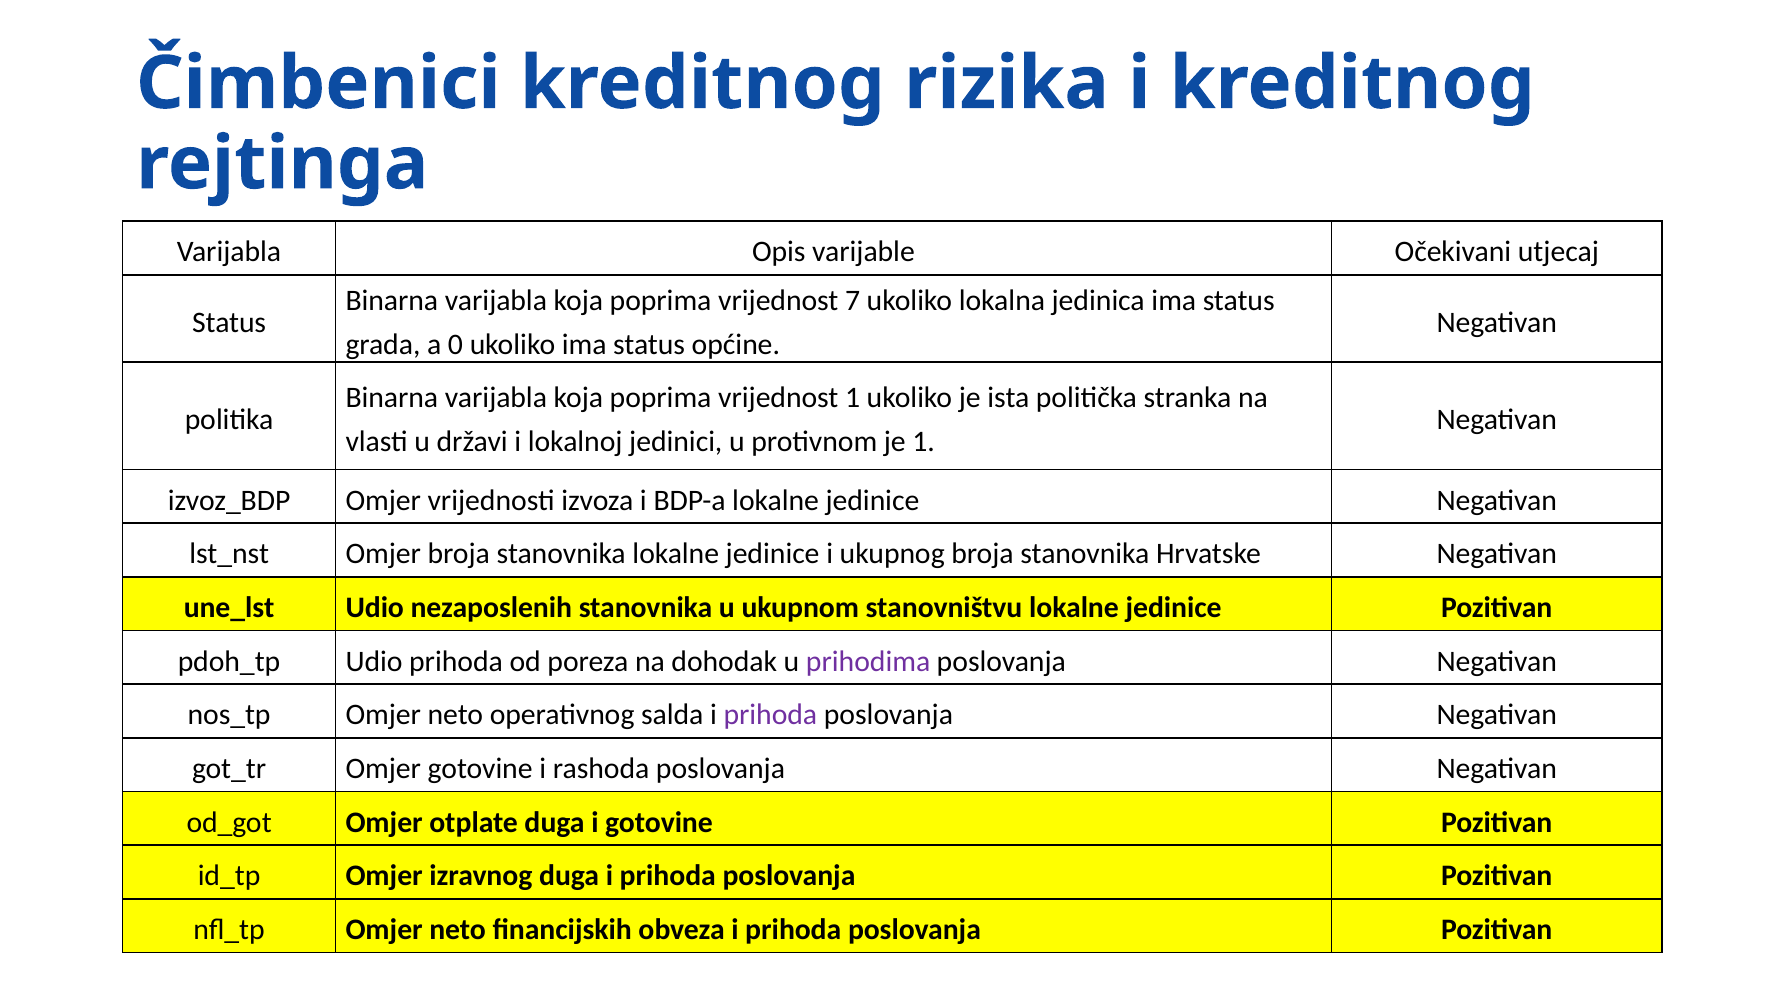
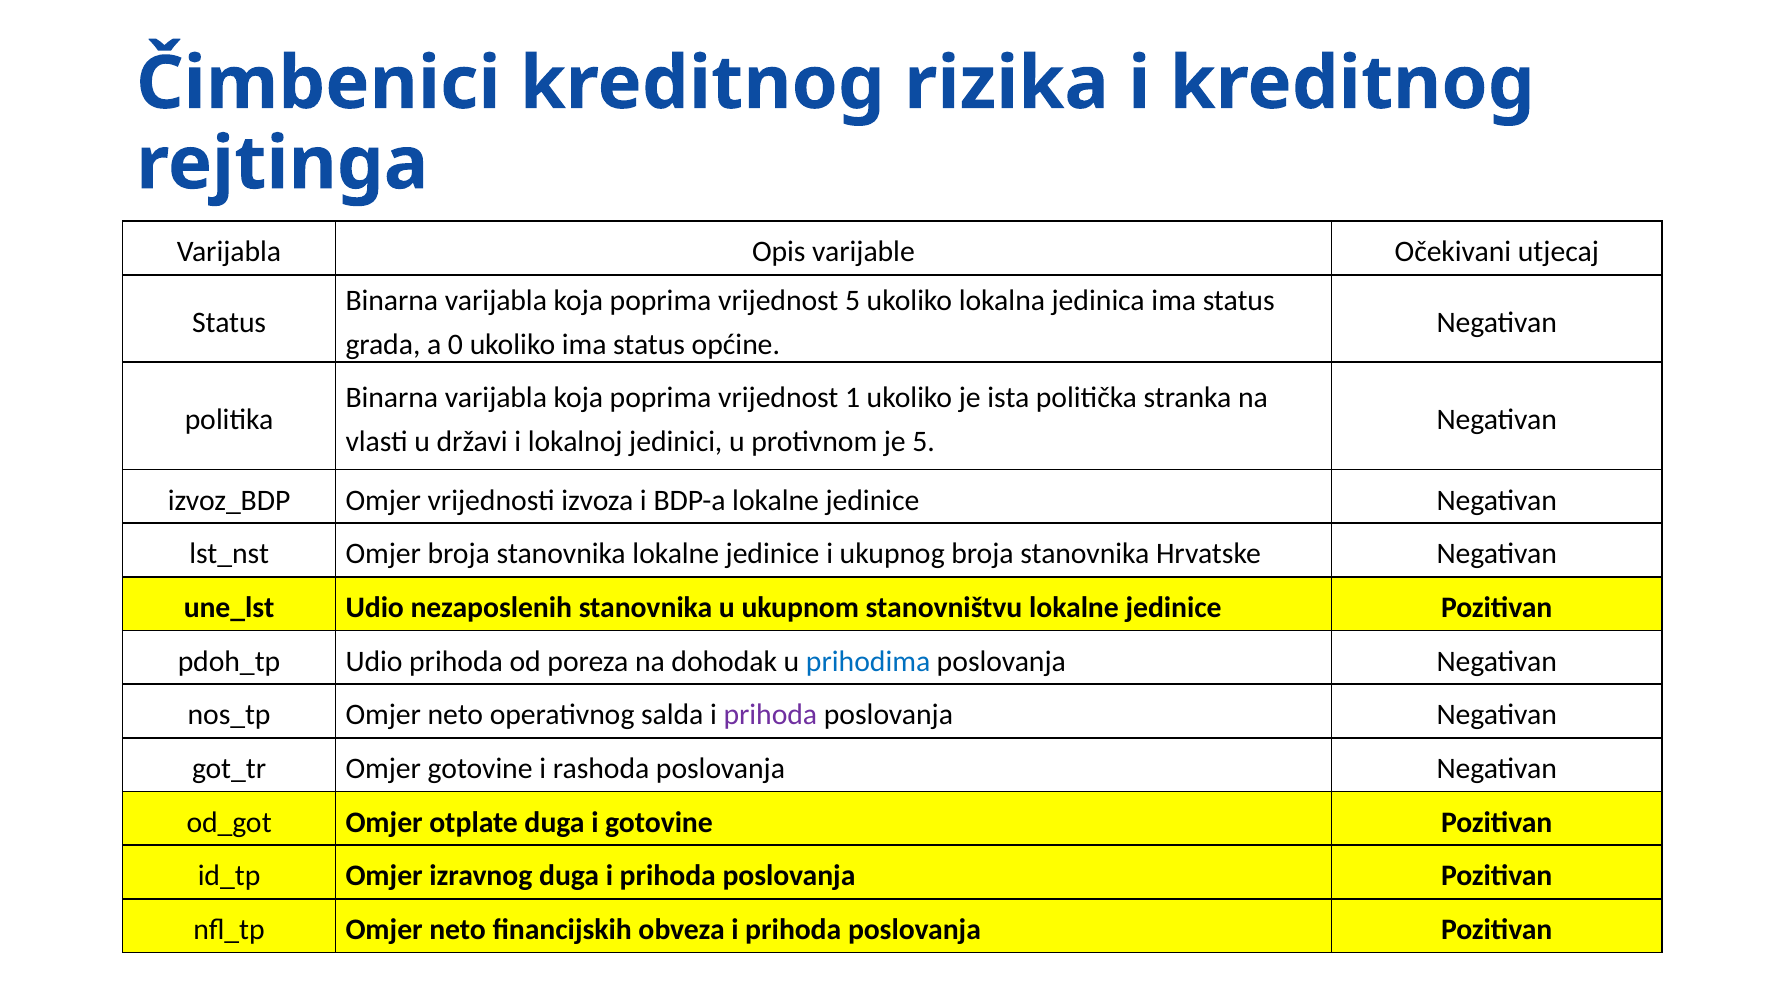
vrijednost 7: 7 -> 5 (853, 301)
je 1: 1 -> 5 (924, 442)
prihodima colour: purple -> blue (868, 661)
